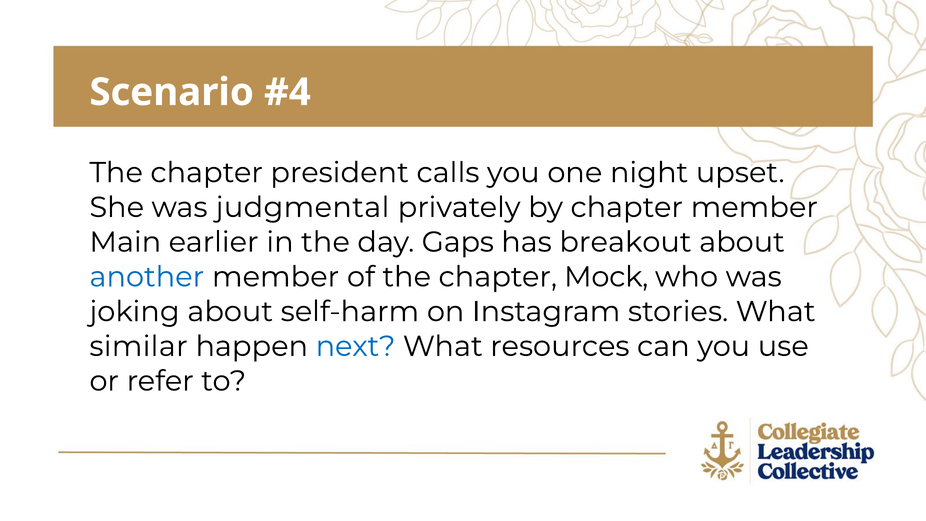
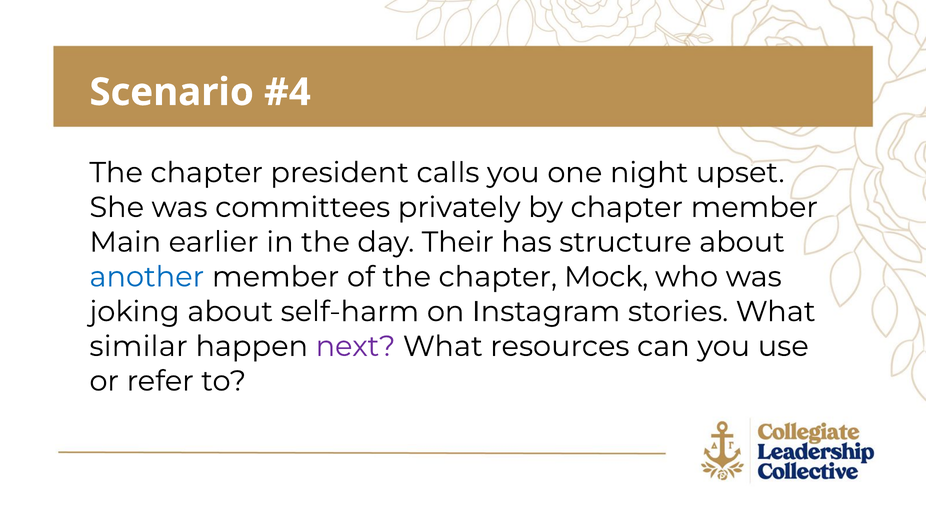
judgmental: judgmental -> committees (303, 207)
Gaps: Gaps -> Their (458, 242)
breakout: breakout -> structure (625, 242)
next colour: blue -> purple (356, 346)
